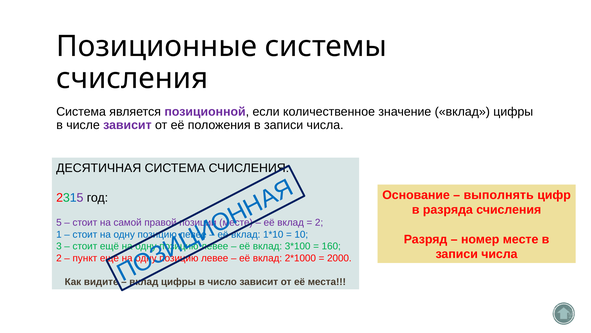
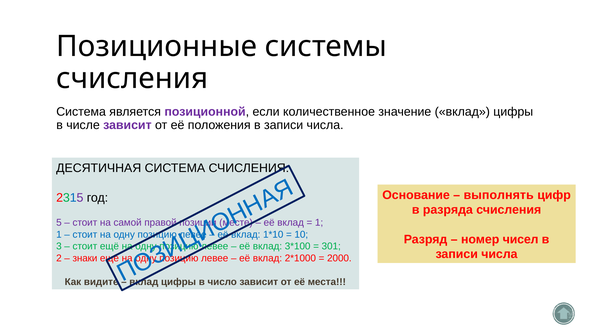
2: 2 -> 1 (319, 222)
номер месте: месте -> чисел (521, 239)
160: 160 -> 301 (331, 246)
пункт: пункт -> знаки (85, 258)
